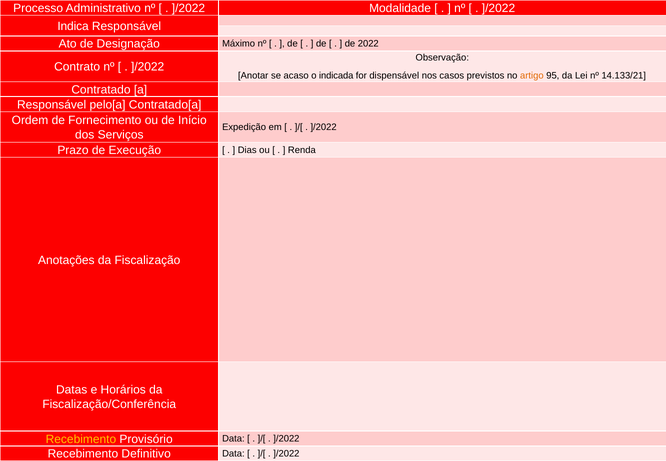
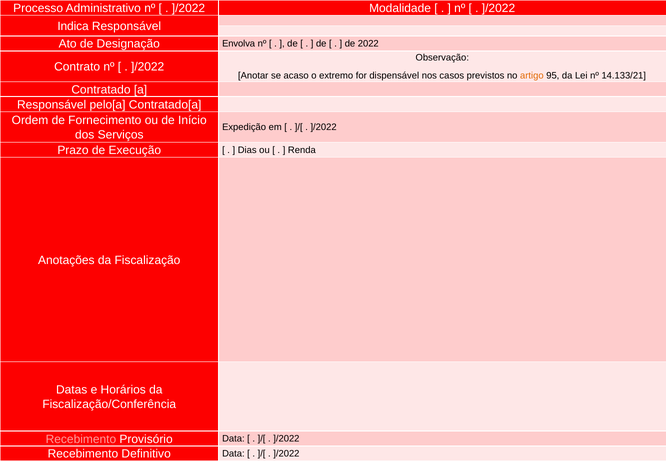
Máximo: Máximo -> Envolva (239, 44)
indicada: indicada -> extremo (336, 76)
Recebimento colour: yellow -> pink (81, 439)
